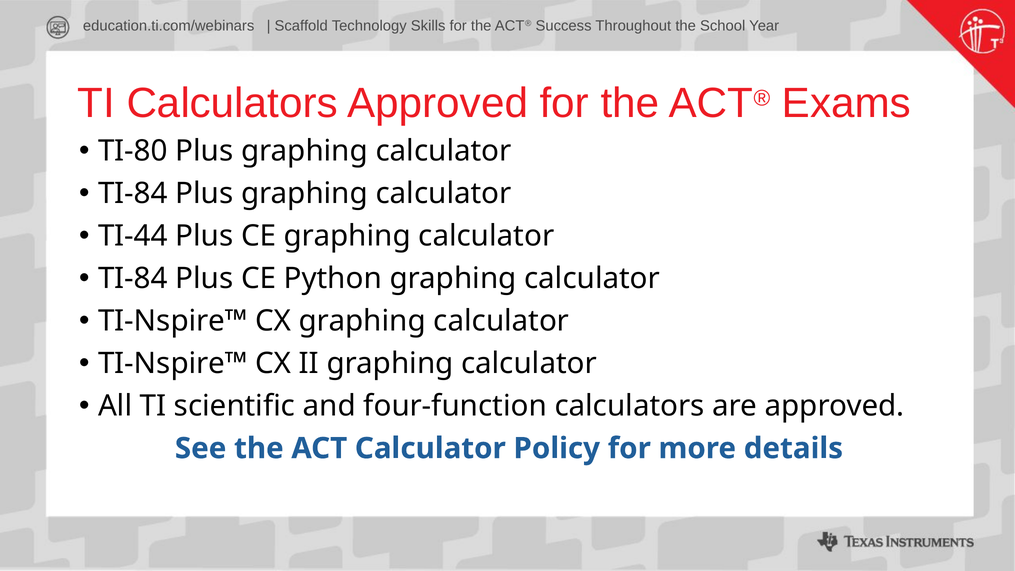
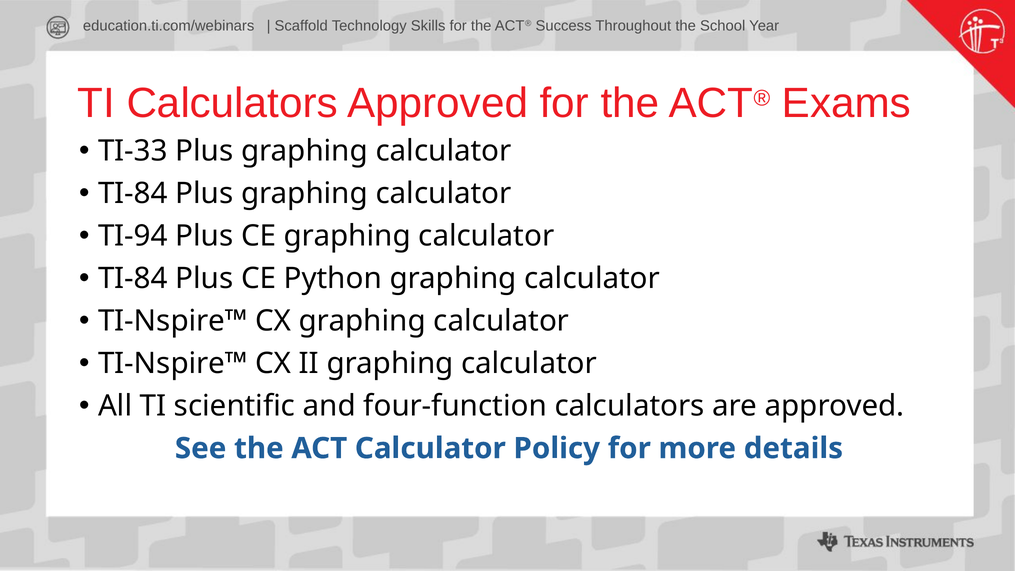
TI-80: TI-80 -> TI-33 (133, 151)
TI-44: TI-44 -> TI-94 (133, 236)
